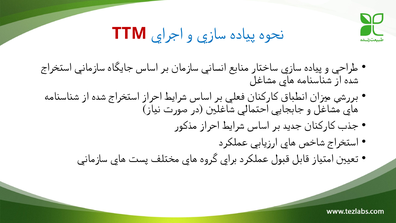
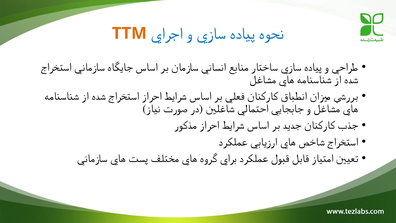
TTM colour: red -> orange (129, 33)
